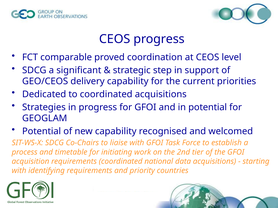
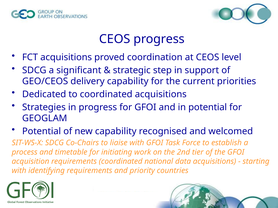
FCT comparable: comparable -> acquisitions (66, 57)
